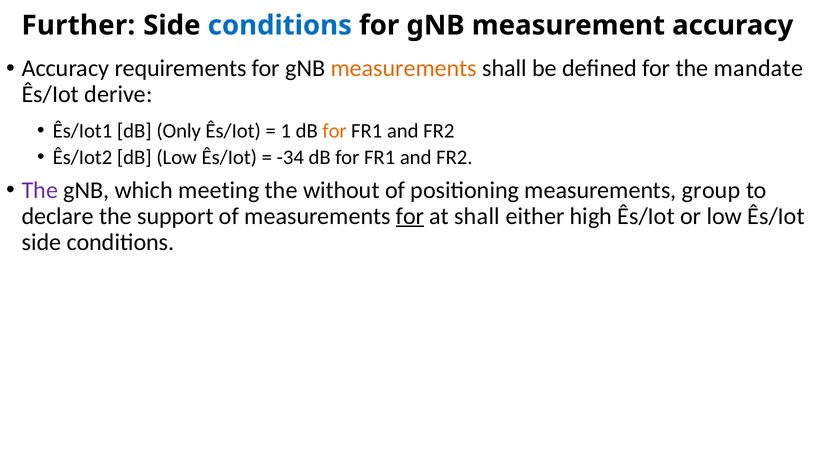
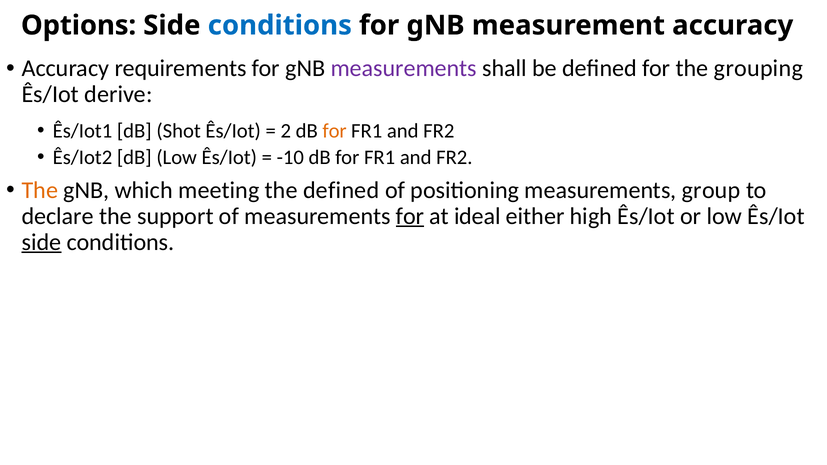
Further: Further -> Options (79, 25)
measurements colour: orange -> purple (404, 69)
mandate: mandate -> grouping (758, 69)
Only: Only -> Shot (179, 131)
1: 1 -> 2 (286, 131)
-34: -34 -> -10 (290, 157)
The colour: purple -> orange (40, 190)
the without: without -> defined (341, 190)
at shall: shall -> ideal (477, 216)
side underline: none -> present (41, 242)
